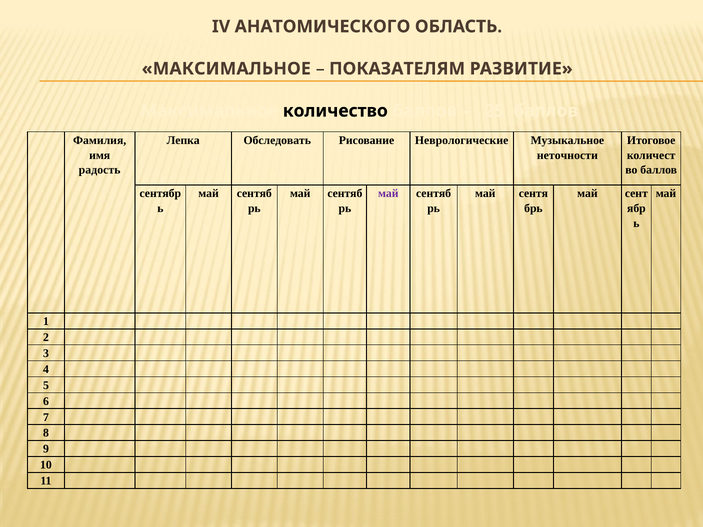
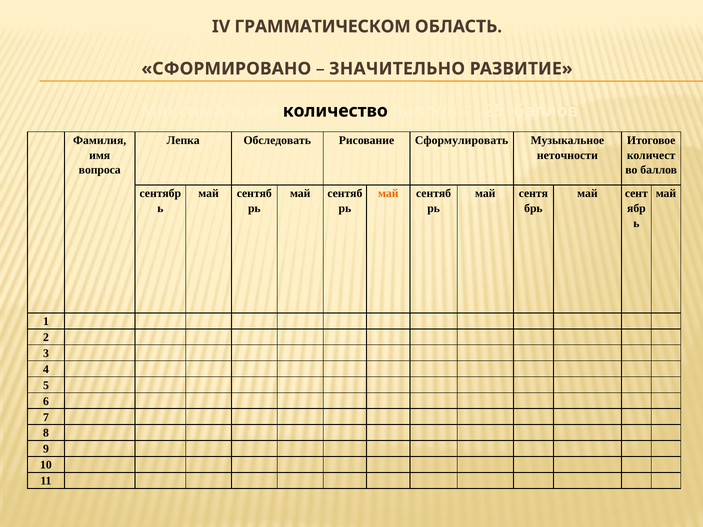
АНАТОМИЧЕСКОГО: АНАТОМИЧЕСКОГО -> ГРАММАТИЧЕСКОМ (323, 27)
МАКСИМАЛЬНОЕ: МАКСИМАЛЬНОЕ -> СФОРМИРОВАНО (226, 69)
ПОКАЗАТЕЛЯМ: ПОКАЗАТЕЛЯМ -> ЗНАЧИТЕЛЬНО (397, 69)
Неврологические: Неврологические -> Сформулировать (462, 140)
радость: радость -> вопроса (100, 170)
май colour: purple -> orange (388, 194)
